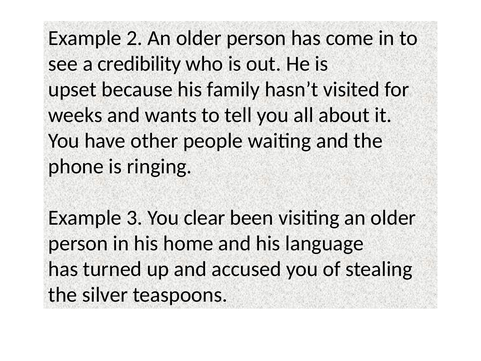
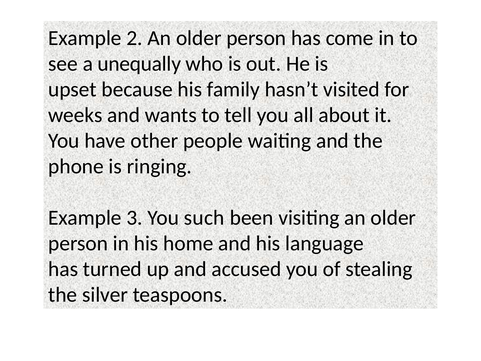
credibility: credibility -> unequally (139, 64)
clear: clear -> such (204, 218)
